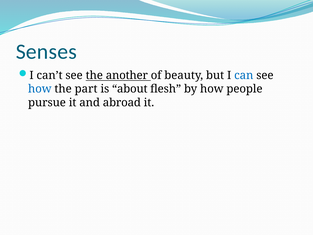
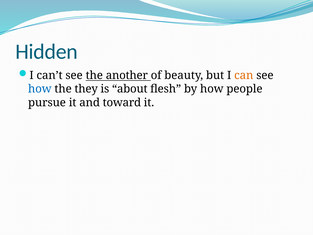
Senses: Senses -> Hidden (47, 52)
can colour: blue -> orange (244, 75)
part: part -> they (86, 89)
abroad: abroad -> toward (122, 102)
